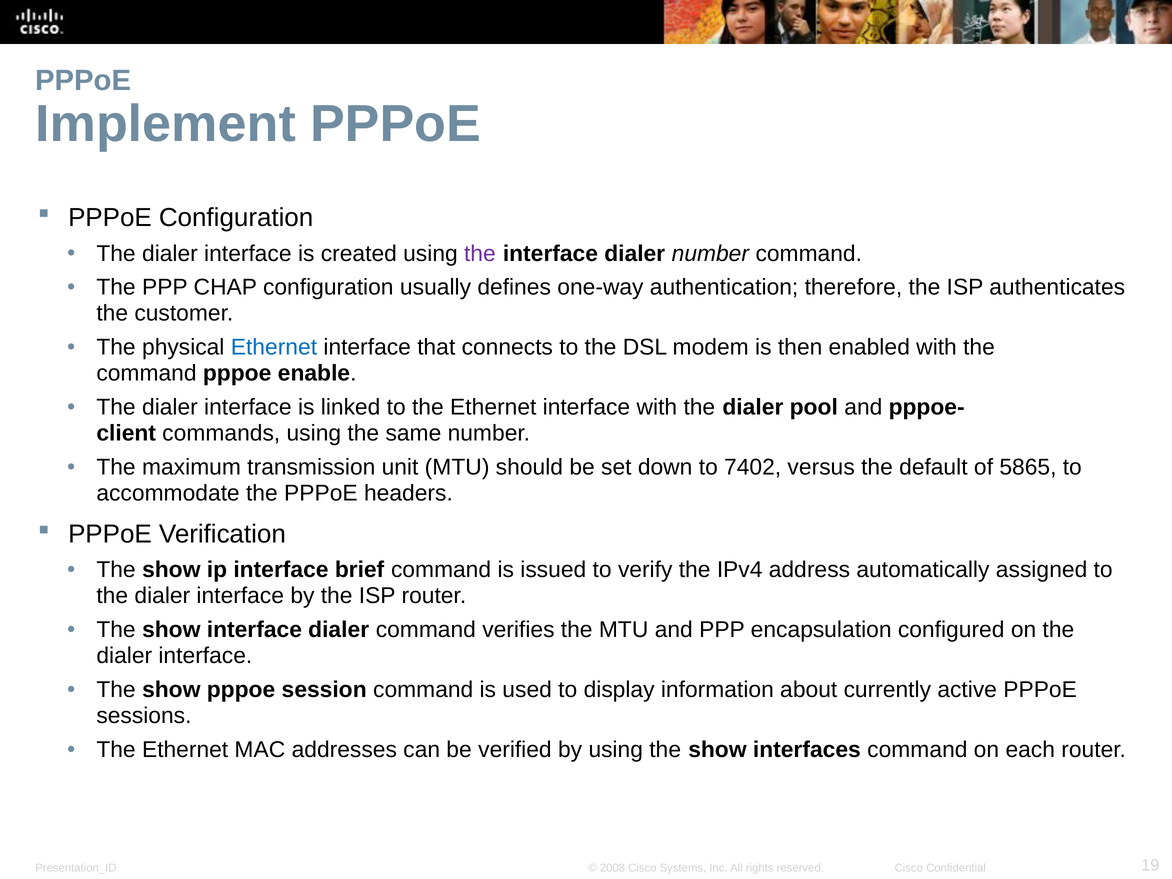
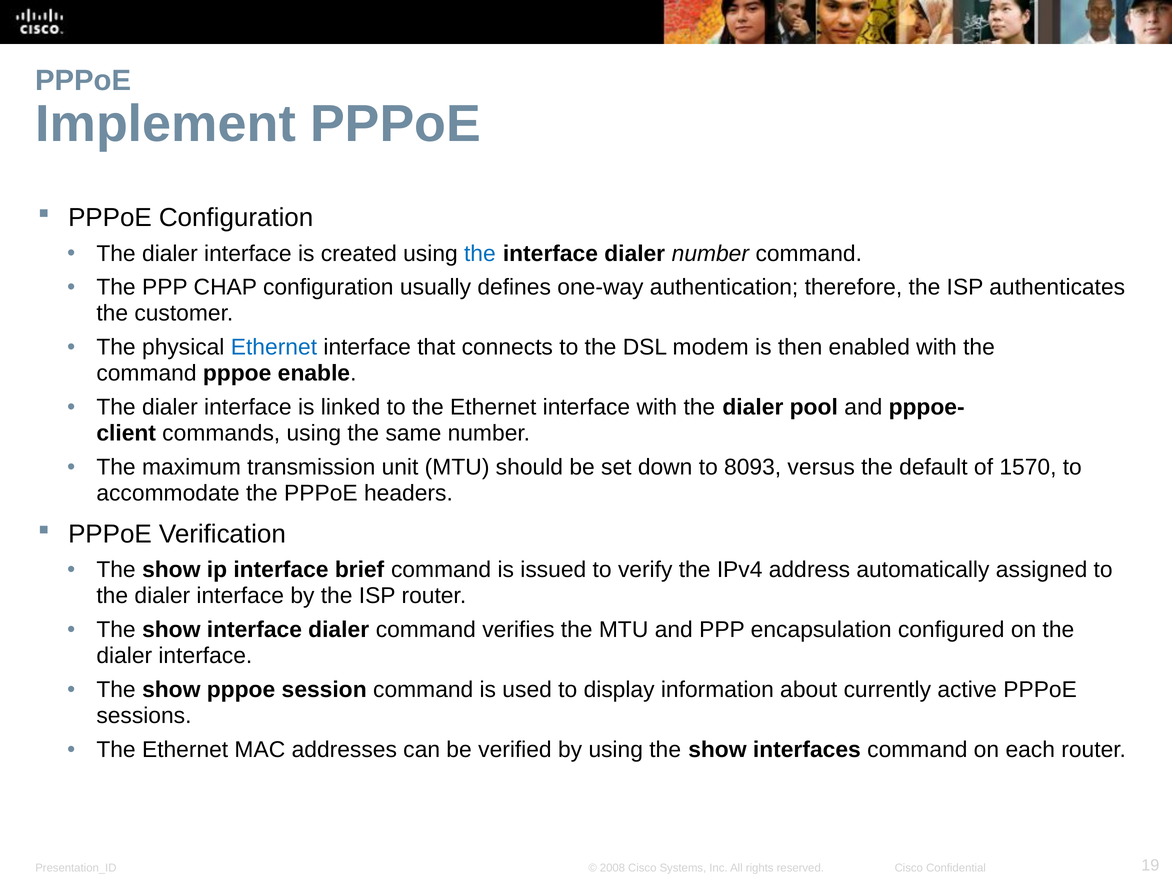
the colour: purple -> blue (480, 254)
7402: 7402 -> 8093 (753, 467)
5865: 5865 -> 1570 (1028, 467)
